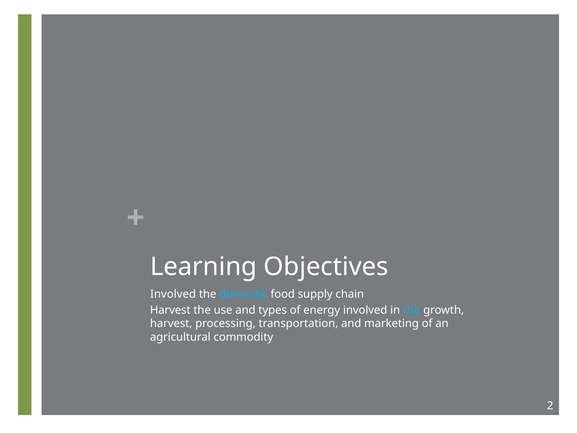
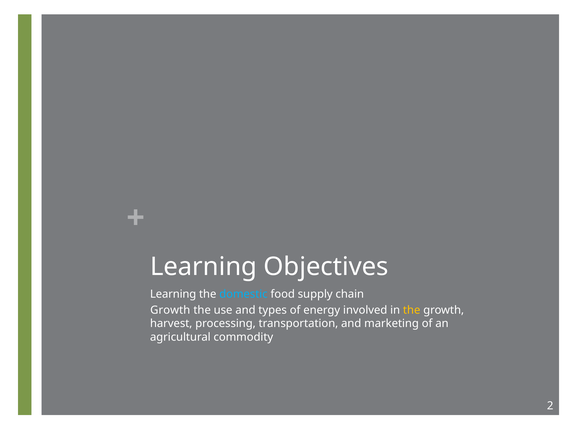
Involved: Involved -> Learning (173, 294)
Harvest: Harvest -> Growth (170, 310)
the colour: light blue -> yellow (412, 310)
